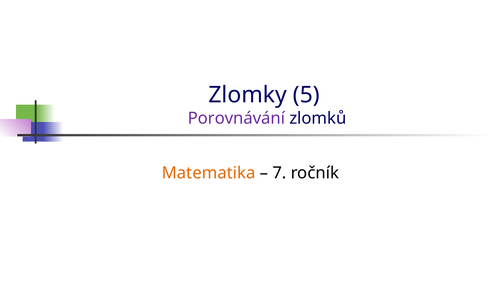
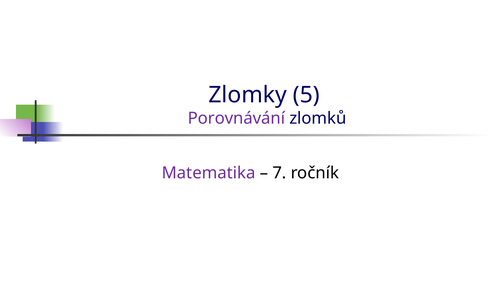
Matematika colour: orange -> purple (209, 173)
